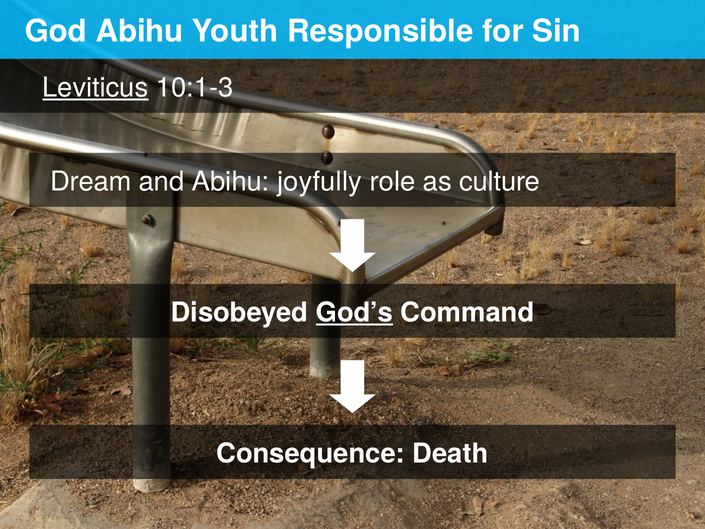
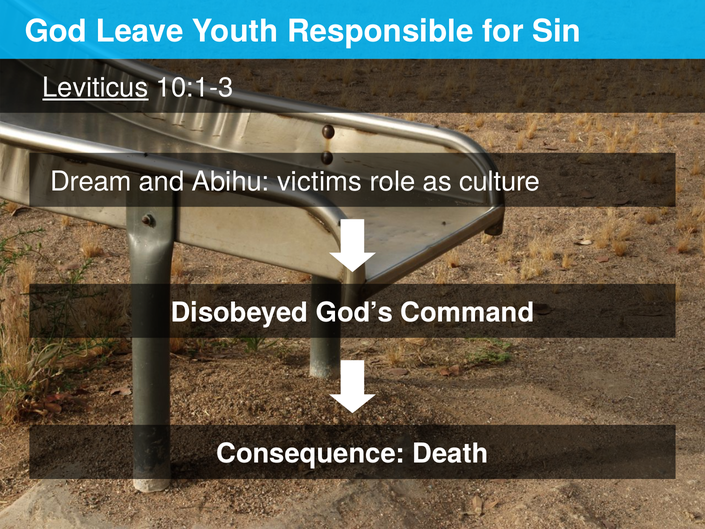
God Abihu: Abihu -> Leave (140, 32)
joyfully: joyfully -> victims (320, 182)
God’s underline: present -> none (354, 313)
